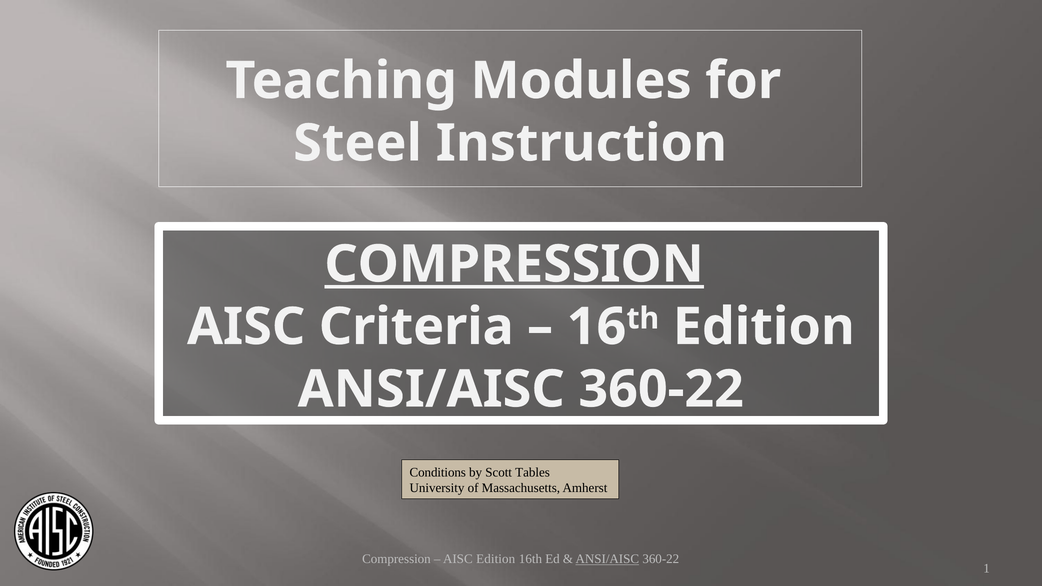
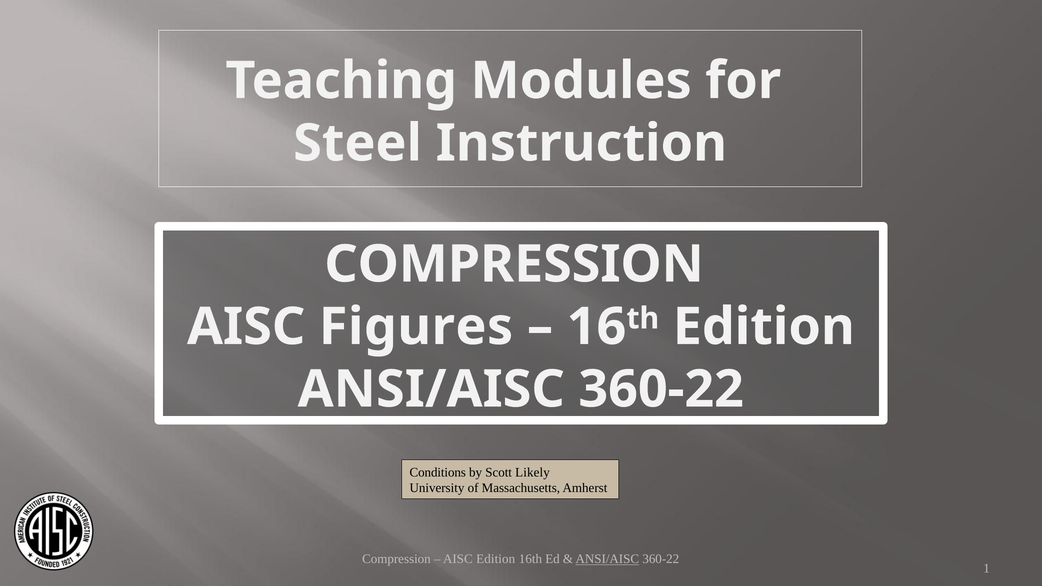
COMPRESSION underline: present -> none (514, 264)
Criteria: Criteria -> Figures (416, 327)
Tables: Tables -> Likely (533, 472)
